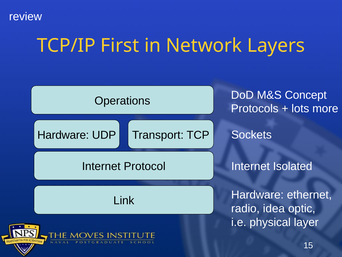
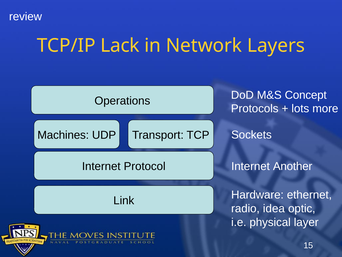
First: First -> Lack (120, 45)
Hardware: Hardware -> Machines (63, 135)
Isolated: Isolated -> Another (293, 166)
